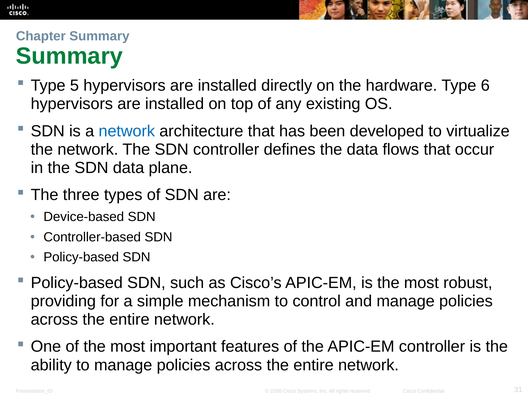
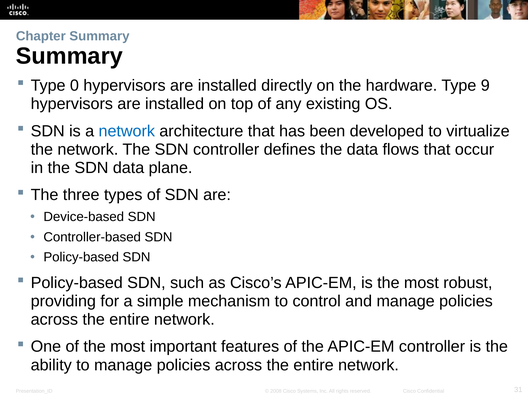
Summary colour: green -> black (69, 56)
5: 5 -> 0 (74, 86)
6: 6 -> 9 (485, 86)
